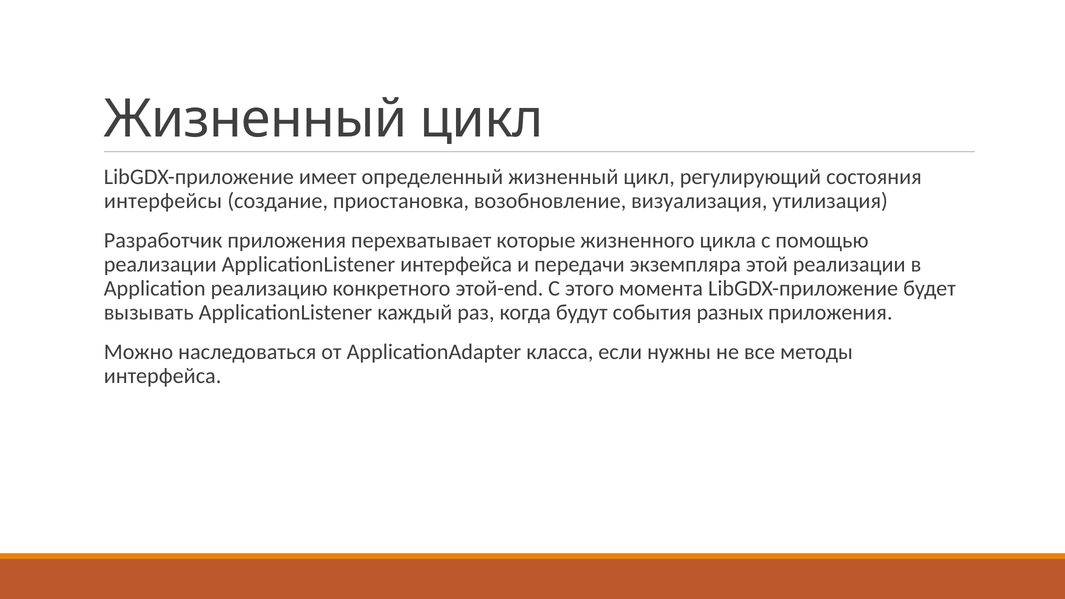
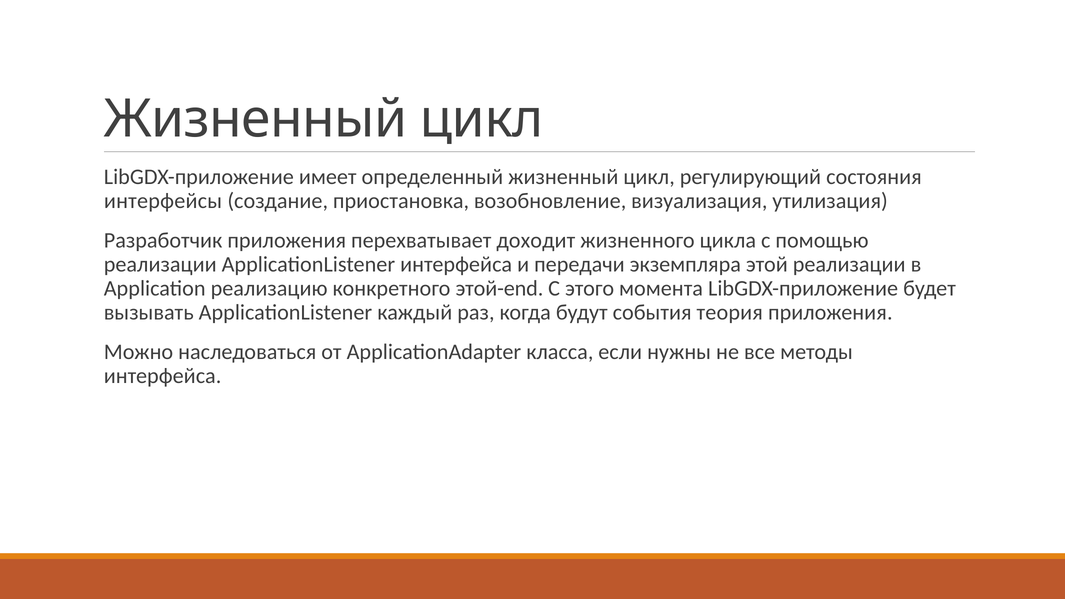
которые: которые -> доходит (536, 241)
разных: разных -> теория (730, 312)
